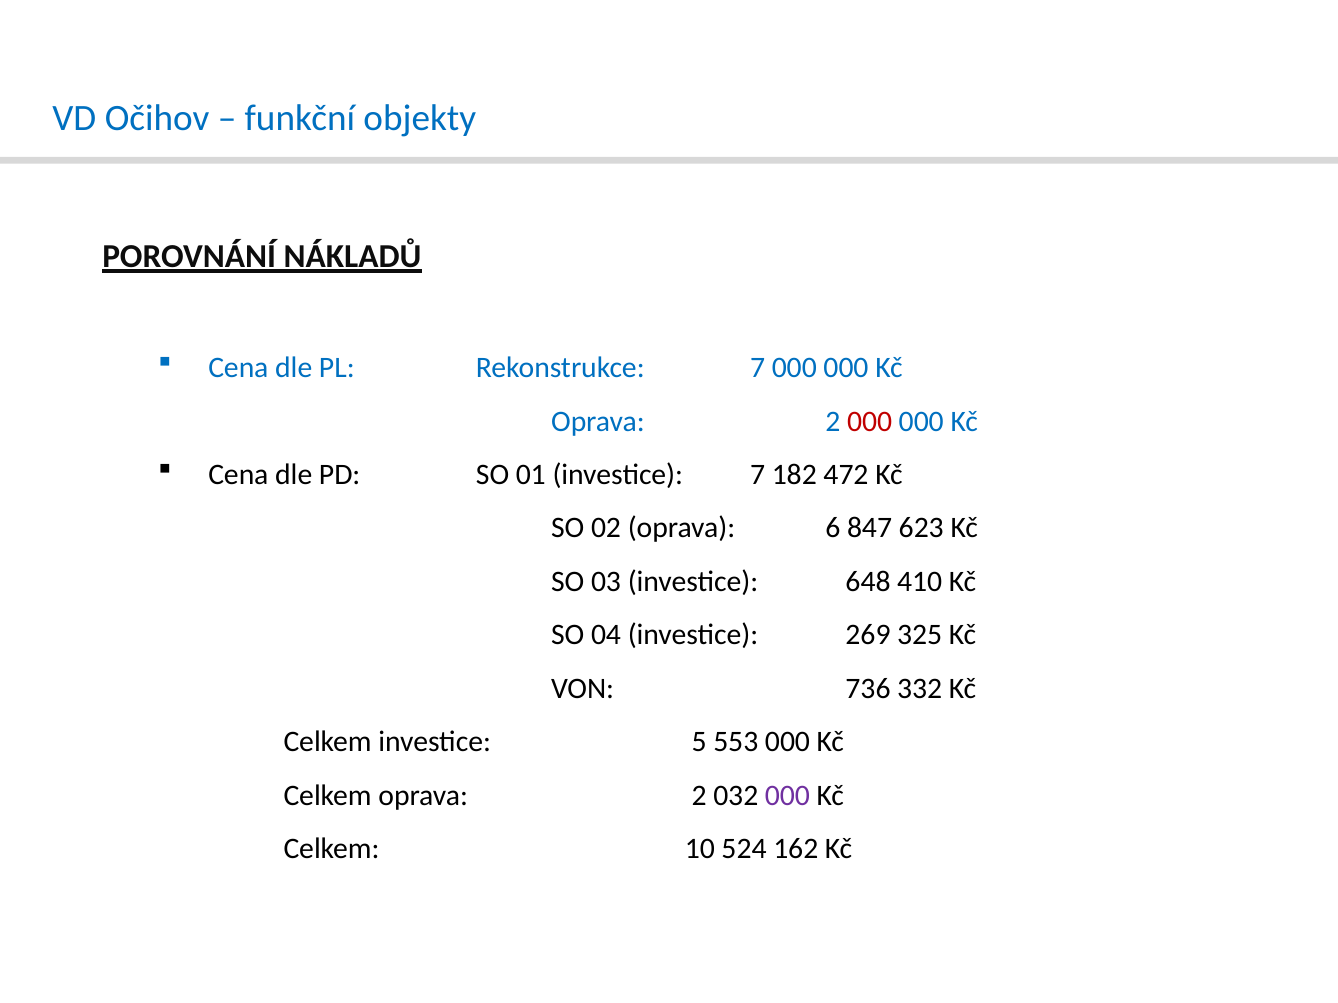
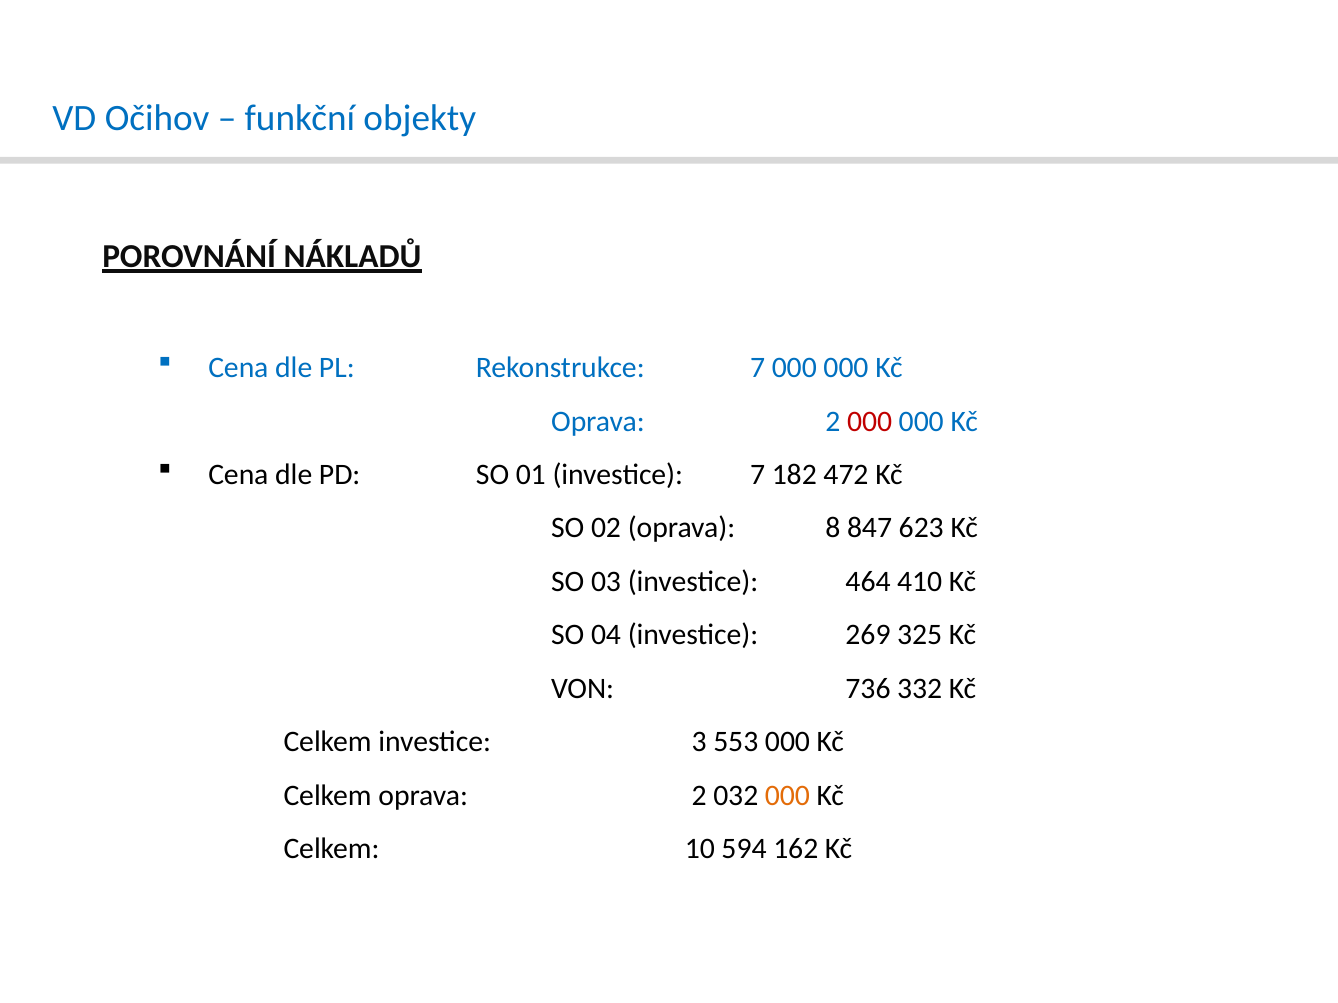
6: 6 -> 8 (833, 528)
648: 648 -> 464 (868, 582)
5: 5 -> 3 (699, 742)
000 colour: purple -> orange (787, 796)
524: 524 -> 594 (744, 849)
